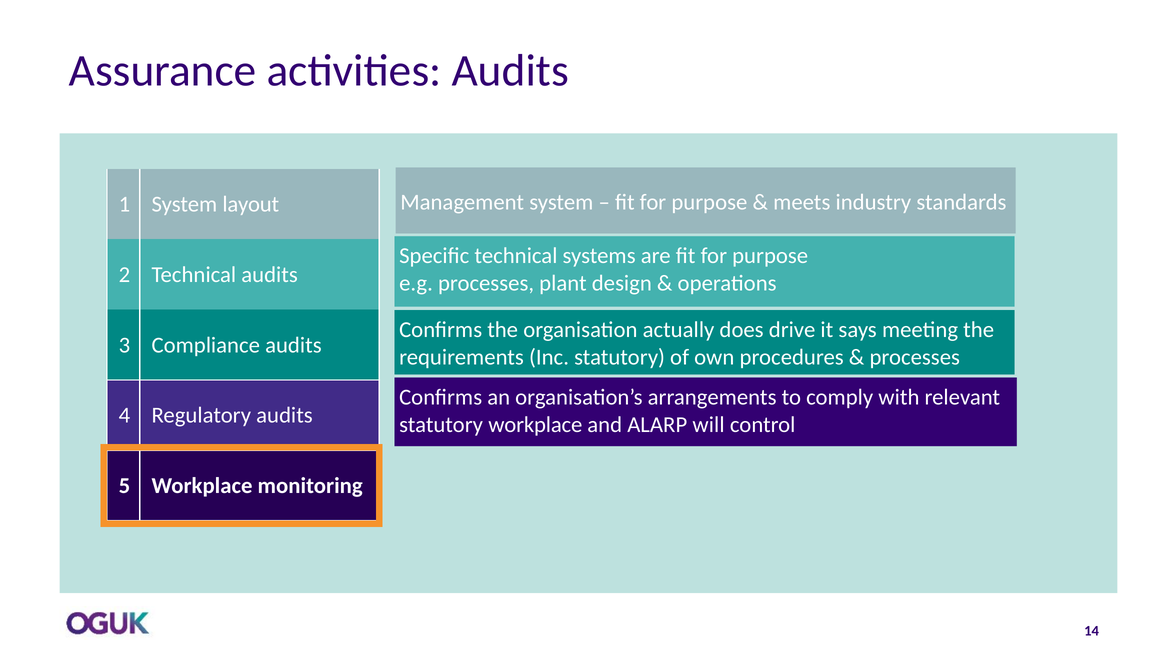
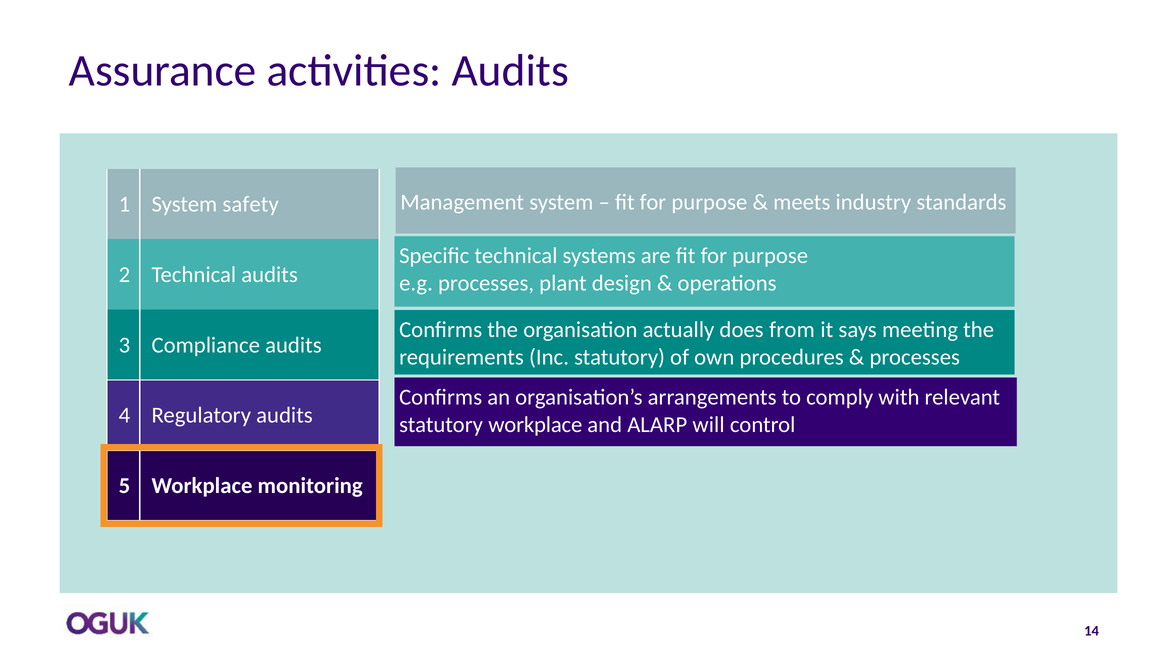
layout: layout -> safety (251, 204)
drive: drive -> from (792, 330)
